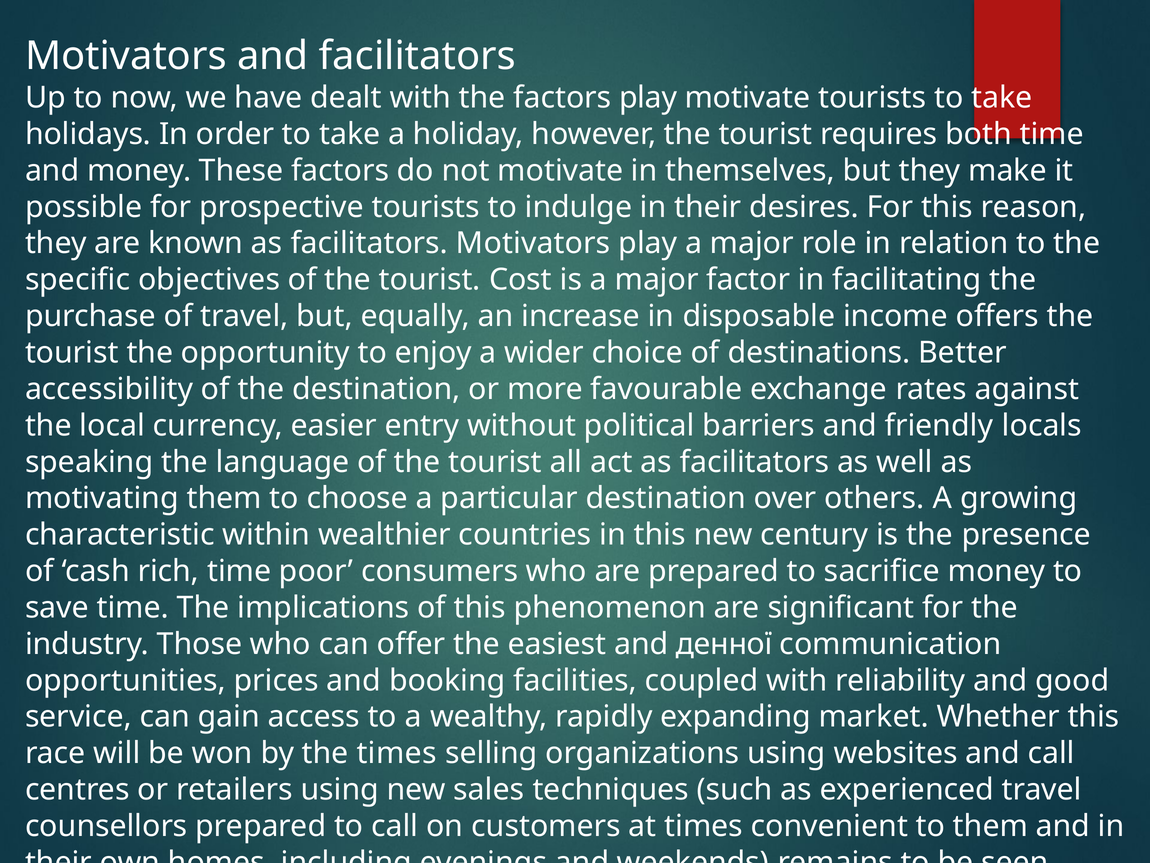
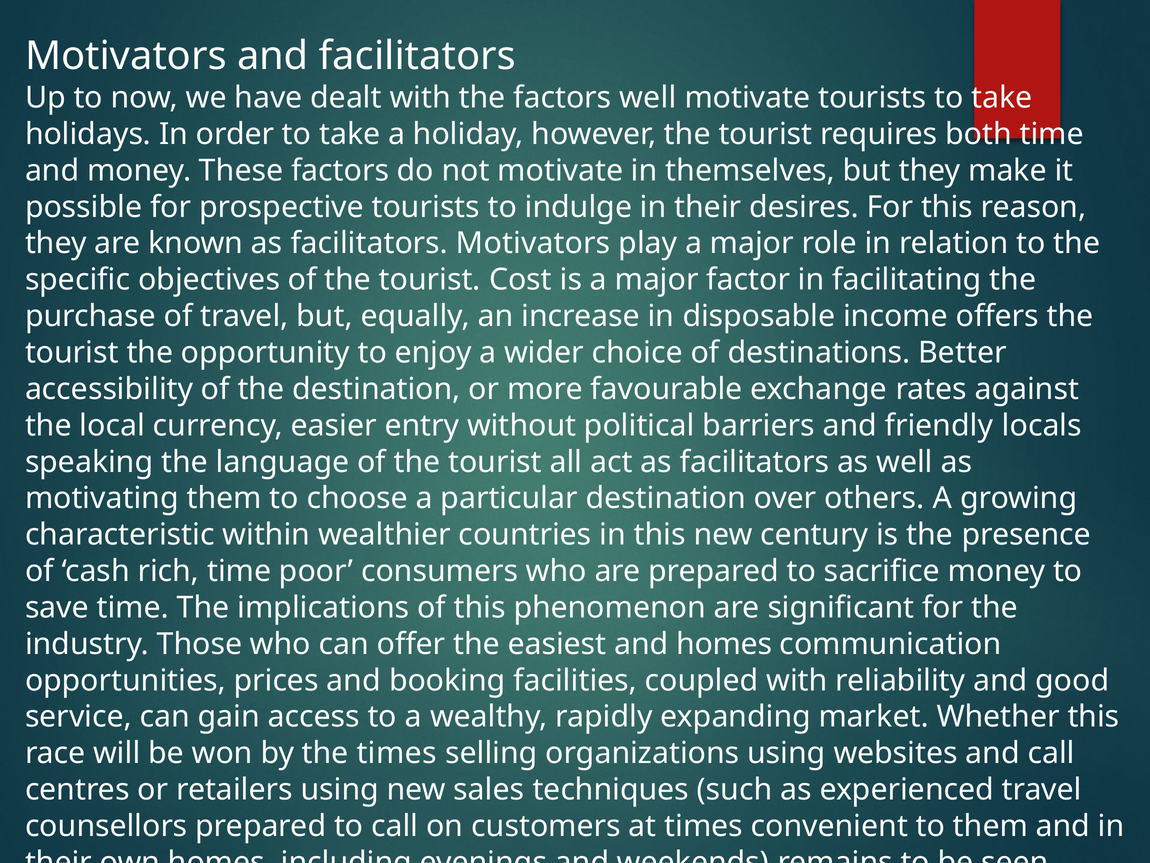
factors play: play -> well (648, 98)
and денної: денної -> homes (724, 644)
